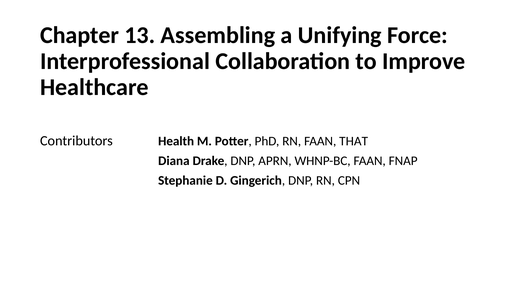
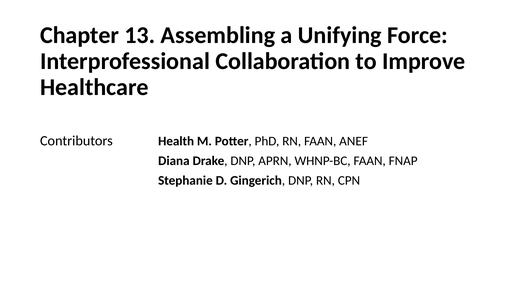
THAT: THAT -> ANEF (354, 141)
